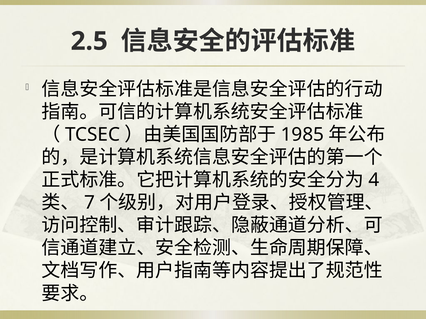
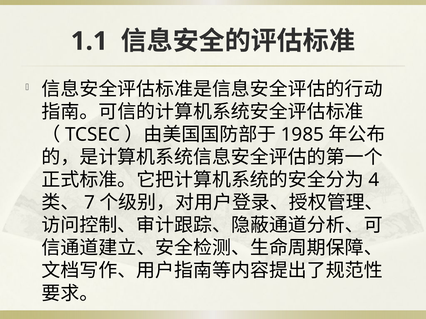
2.5: 2.5 -> 1.1 (89, 41)
